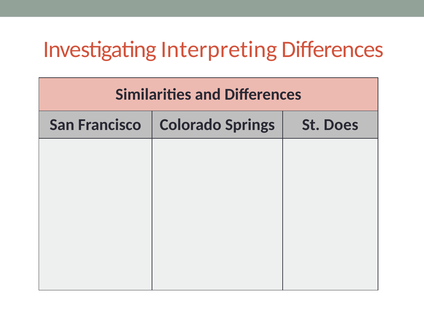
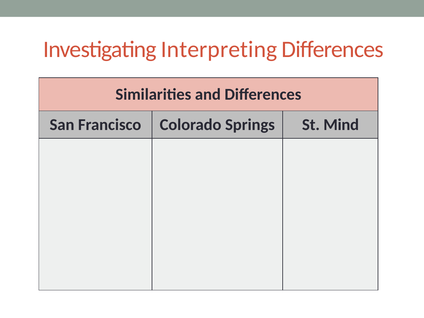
Does: Does -> Mind (341, 125)
